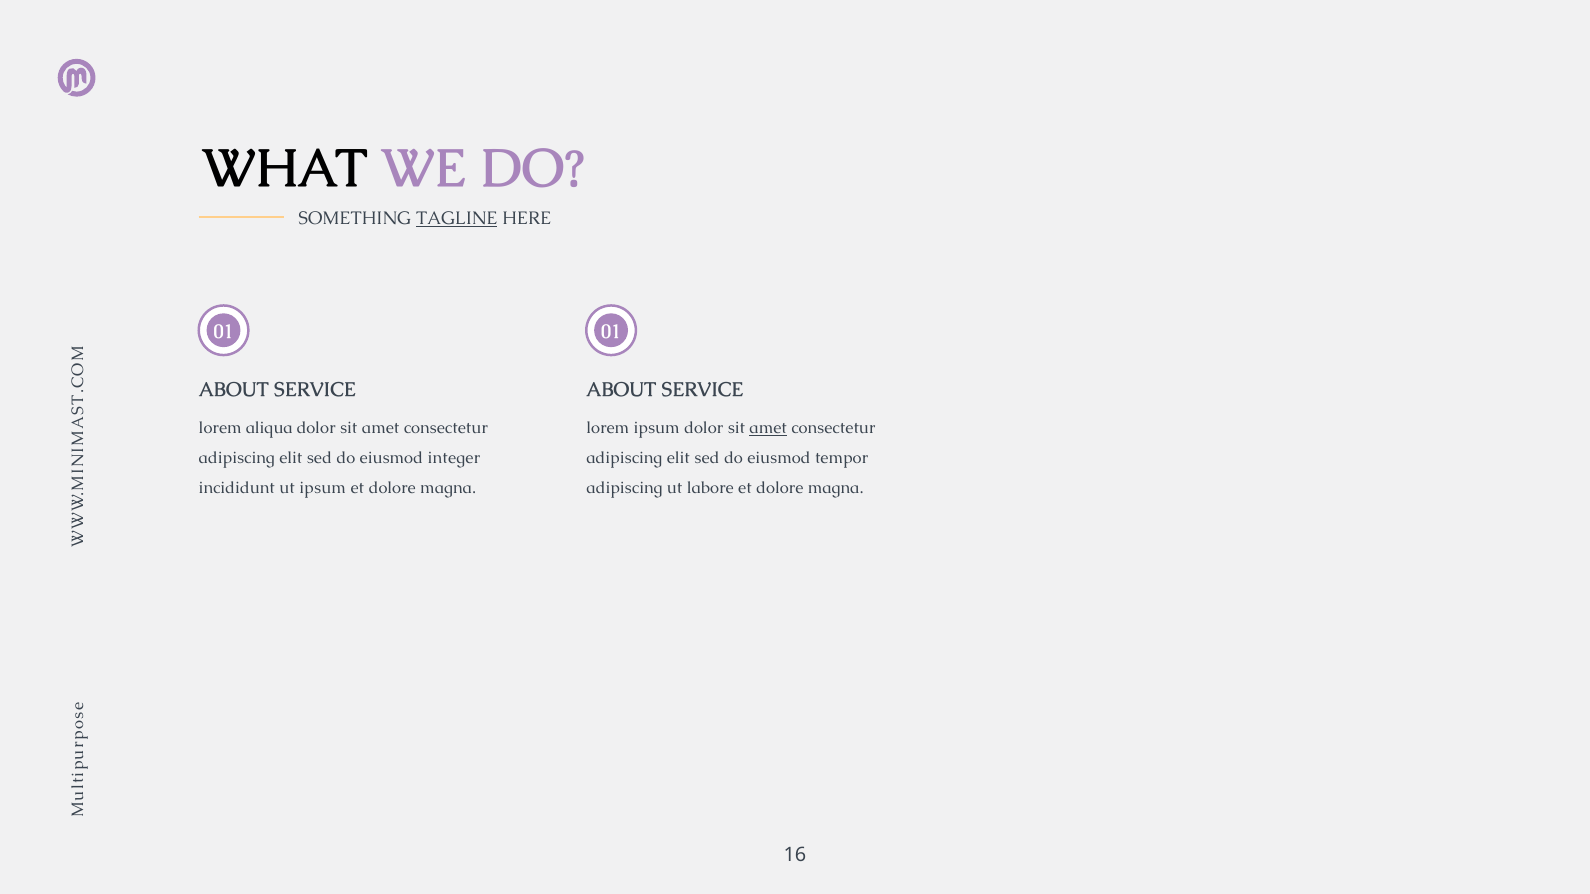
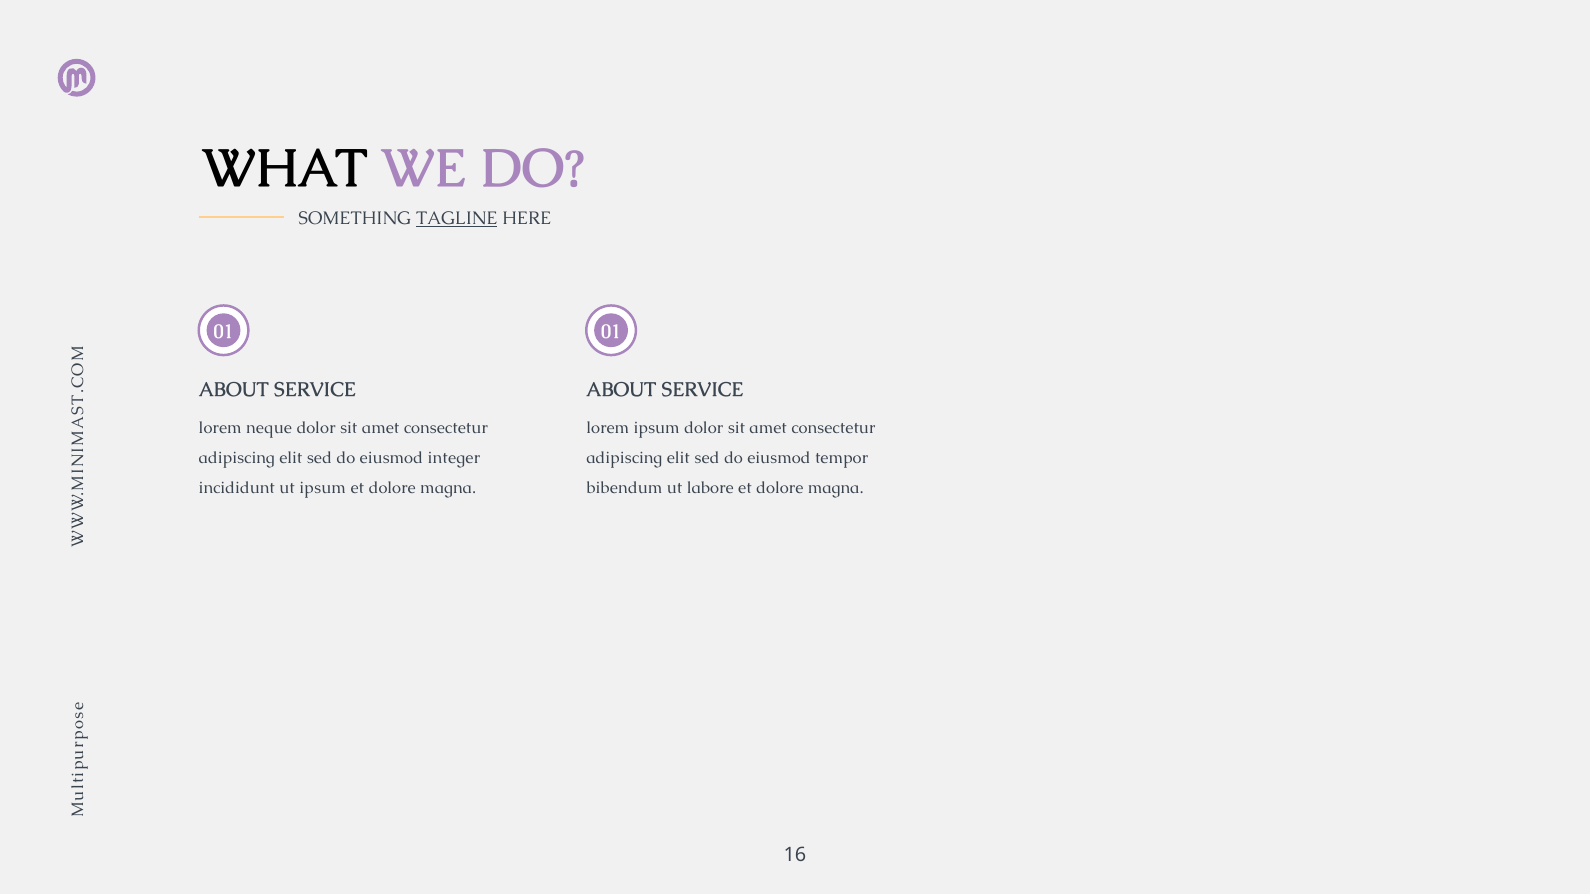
aliqua: aliqua -> neque (269, 428)
amet underline: present -> none (768, 428)
adipiscing: adipiscing -> bibendum (624, 488)
